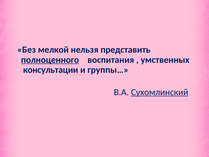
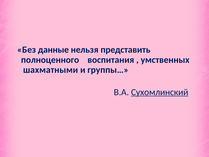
мелкой: мелкой -> данные (53, 50)
полноценного underline: present -> none (50, 60)
консультации: консультации -> шахматными (51, 70)
